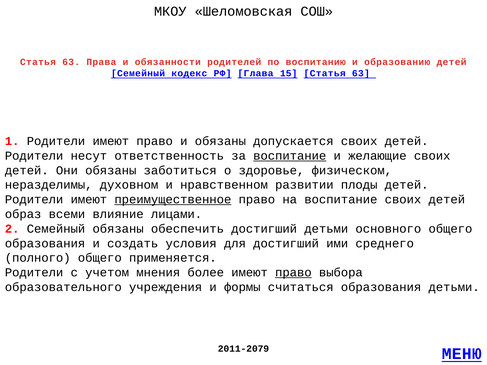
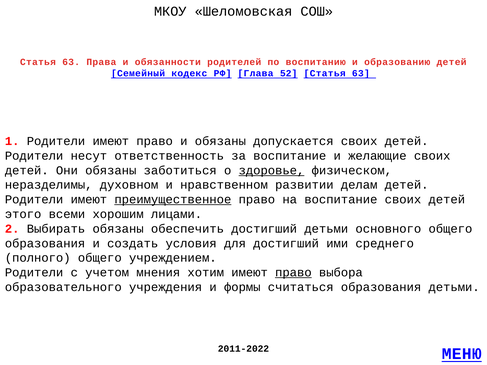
15: 15 -> 52 (289, 73)
воспитание underline: present -> none (290, 156)
здоровье underline: none -> present (271, 170)
плоды: плоды -> делам (359, 185)
образ: образ -> этого (23, 214)
влияние: влияние -> хорошим (118, 214)
2 Семейный: Семейный -> Выбирать (56, 229)
применяется: применяется -> учреждением (173, 258)
более: более -> хотим (206, 273)
2011-2079: 2011-2079 -> 2011-2022 (243, 349)
